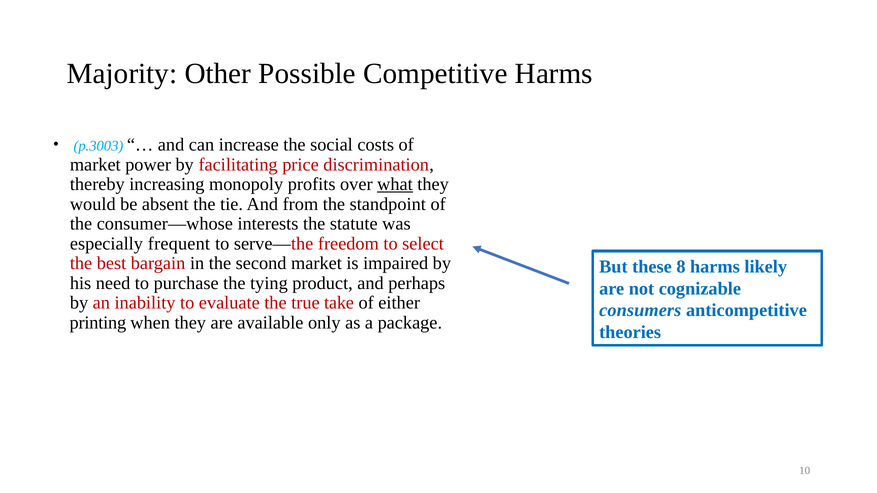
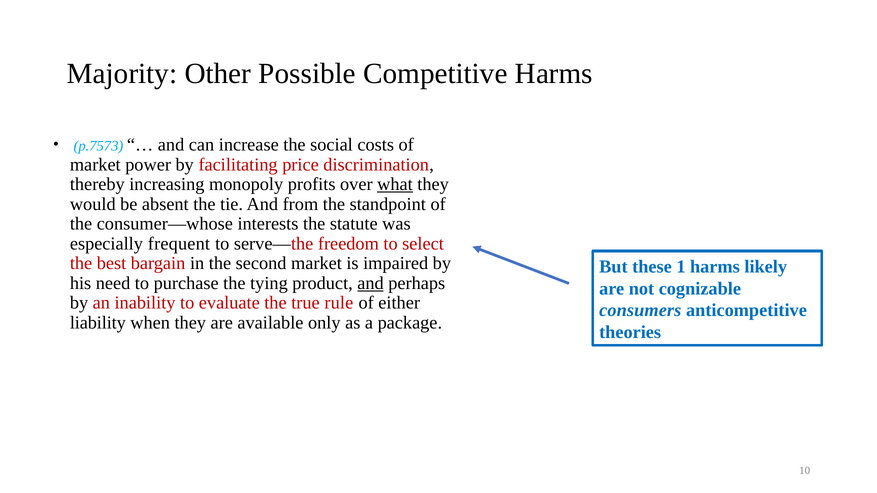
p.3003: p.3003 -> p.7573 (98, 146)
8: 8 -> 1 (681, 267)
and underline: none -> present (370, 283)
take: take -> rule (339, 303)
printing: printing -> liability (98, 323)
